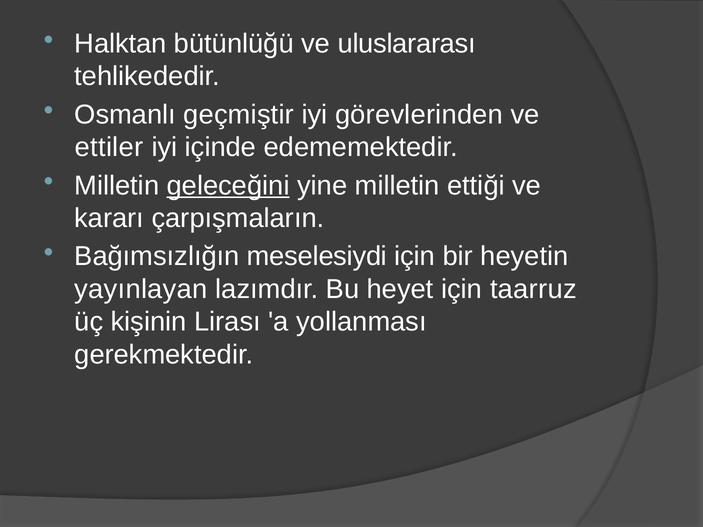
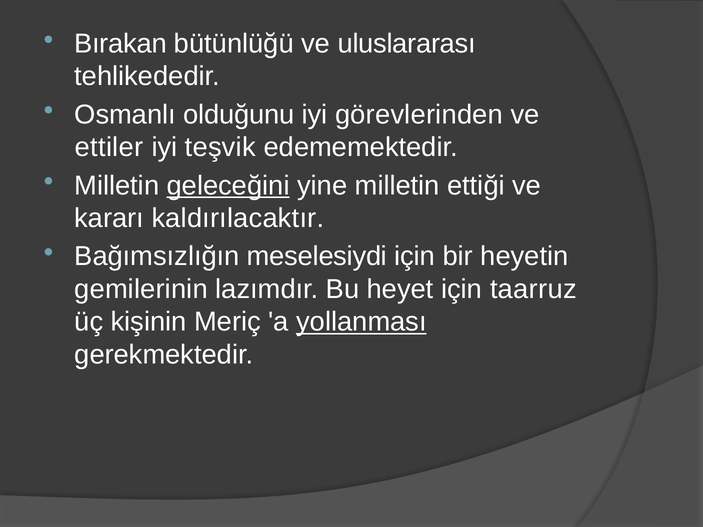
Halktan: Halktan -> Bırakan (121, 44)
geçmiştir: geçmiştir -> olduğunu (239, 115)
içinde: içinde -> teşvik (220, 147)
çarpışmaların: çarpışmaların -> kaldırılacaktır (238, 218)
yayınlayan: yayınlayan -> gemilerinin (141, 289)
Lirası: Lirası -> Meriç (227, 322)
yollanması underline: none -> present (361, 322)
